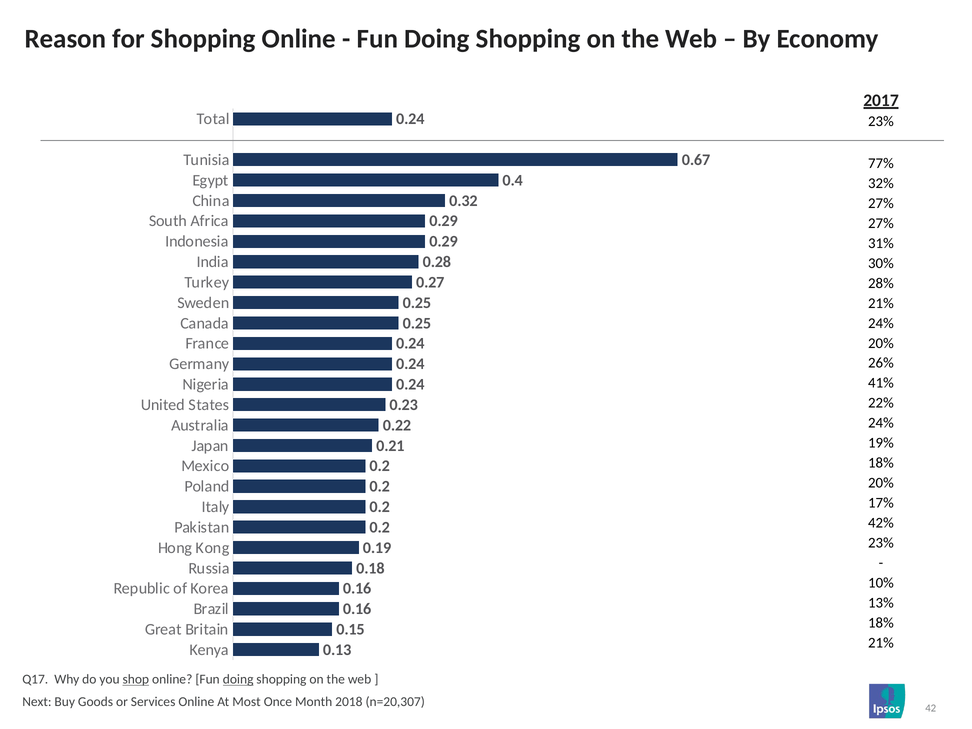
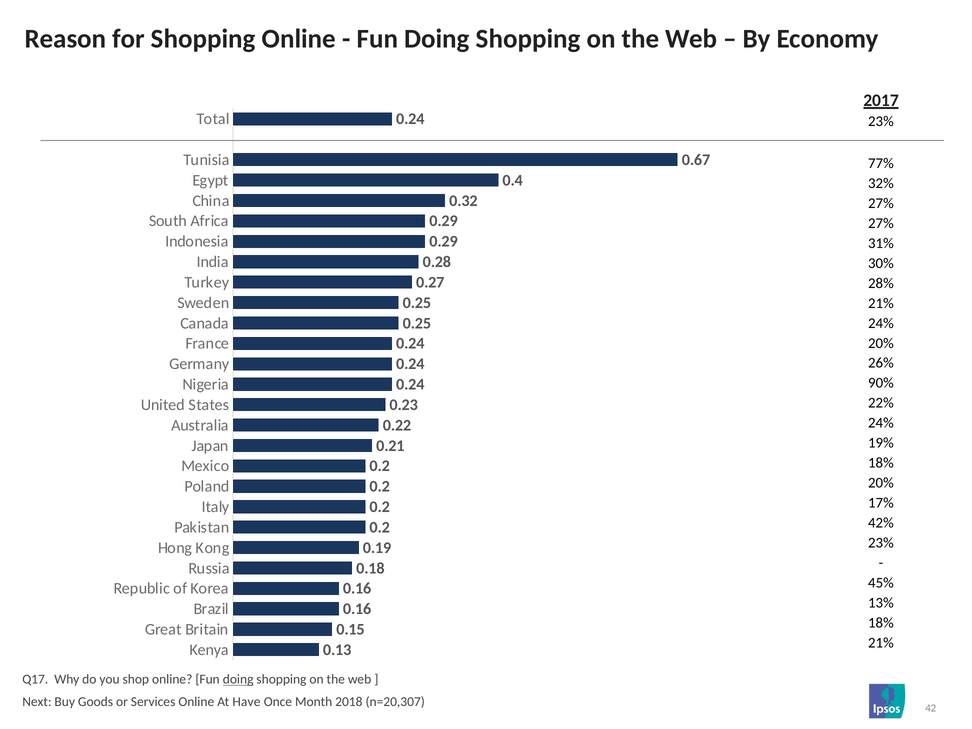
41%: 41% -> 90% (881, 383)
10%: 10% -> 45% (881, 583)
shop underline: present -> none (136, 679)
Most: Most -> Have (246, 702)
